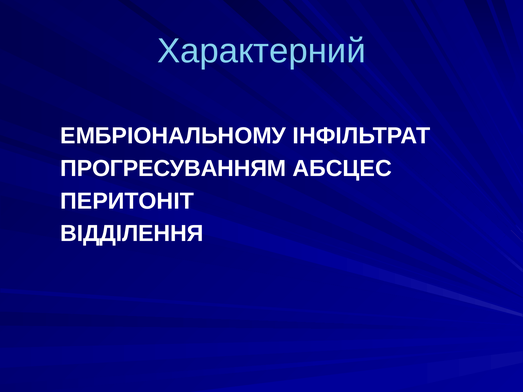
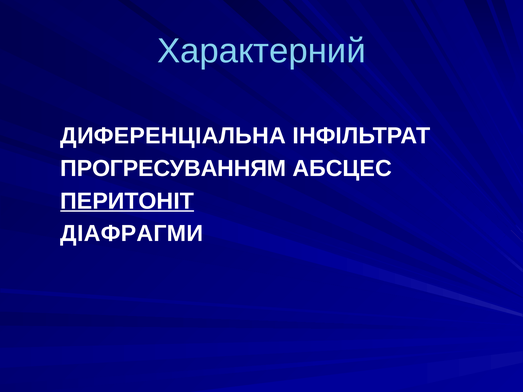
ЕМБРІОНАЛЬНОМУ: ЕМБРІОНАЛЬНОМУ -> ДИФЕРЕНЦІАЛЬНА (173, 136)
ПЕРИТОНІТ underline: none -> present (127, 201)
ВІДДІЛЕННЯ: ВІДДІЛЕННЯ -> ДІАФРАГМИ (132, 234)
